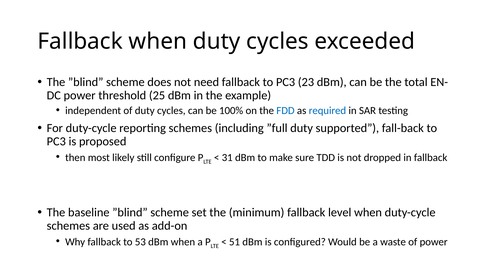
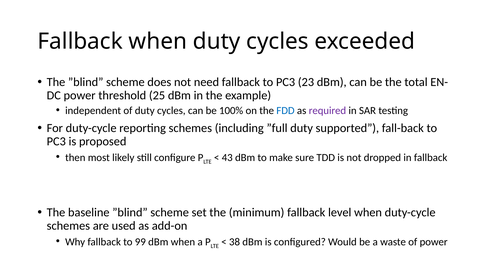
required colour: blue -> purple (327, 110)
31: 31 -> 43 (227, 157)
53: 53 -> 99 (140, 242)
51: 51 -> 38 (235, 242)
